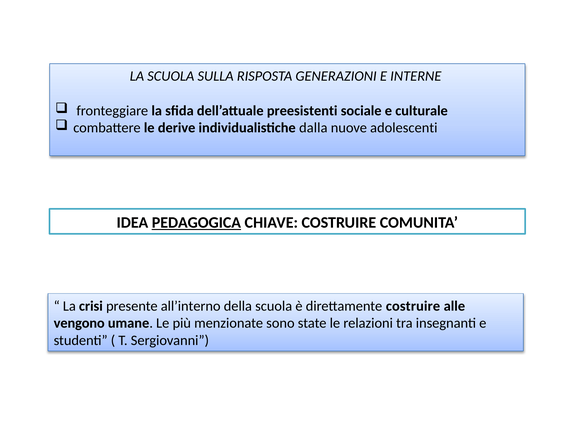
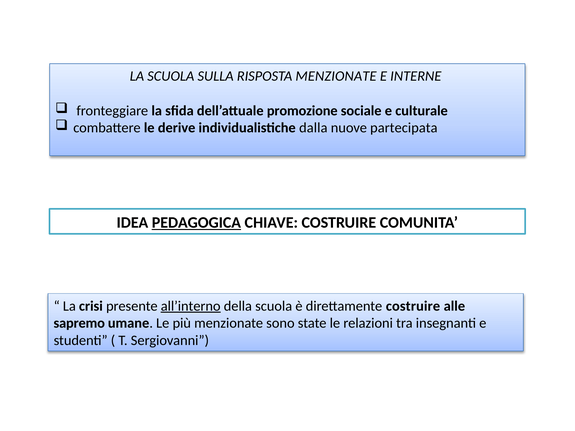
RISPOSTA GENERAZIONI: GENERAZIONI -> MENZIONATE (336, 76)
preesistenti: preesistenti -> promozione (302, 111)
adolescenti: adolescenti -> partecipata (404, 128)
all’interno underline: none -> present (191, 306)
vengono: vengono -> sapremo (79, 323)
